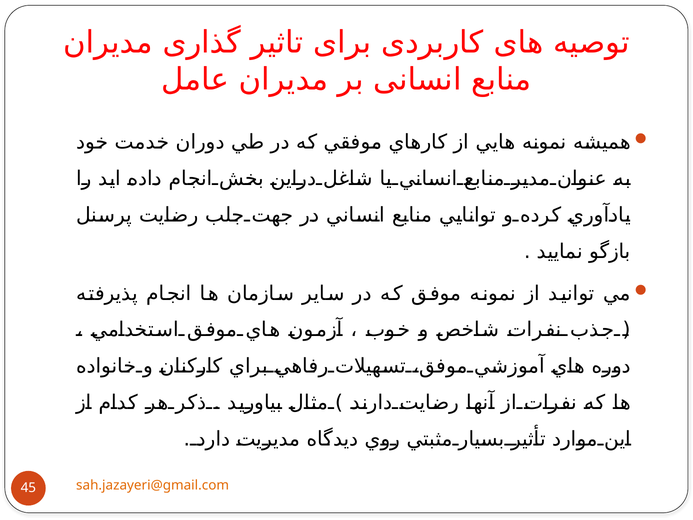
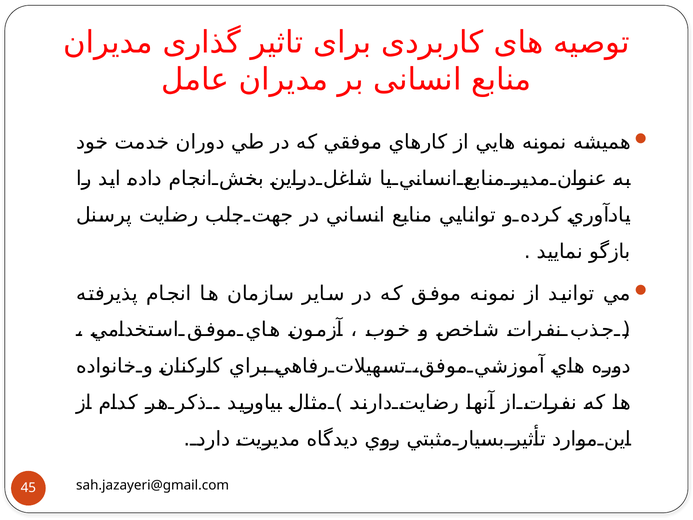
sah.jazayeri@gmail.com colour: orange -> black (153, 485)
